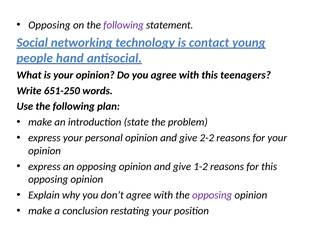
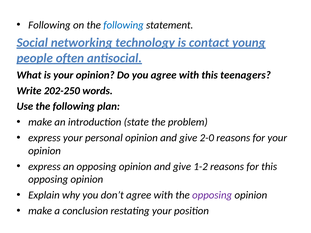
Opposing: Opposing -> Following (49, 25)
following colour: purple -> blue (124, 25)
hand: hand -> often (70, 58)
651-250: 651-250 -> 202-250 (62, 91)
2-2: 2-2 -> 2-0 (207, 138)
